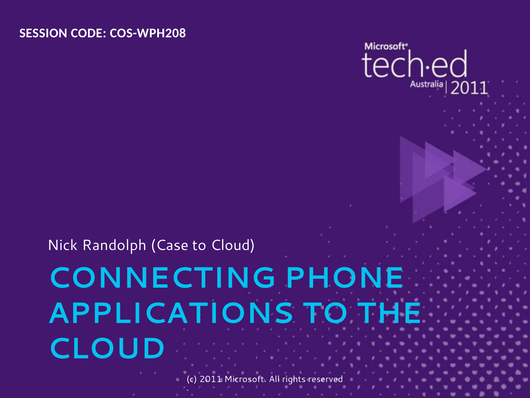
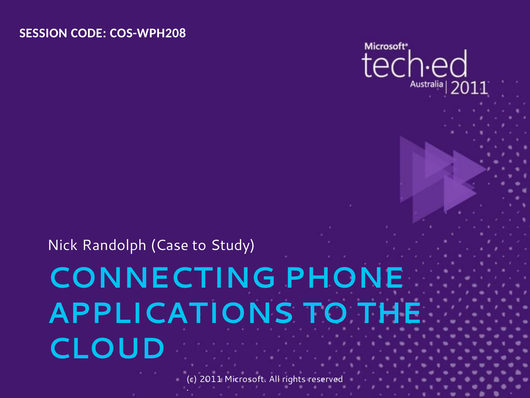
to Cloud: Cloud -> Study (233, 245)
